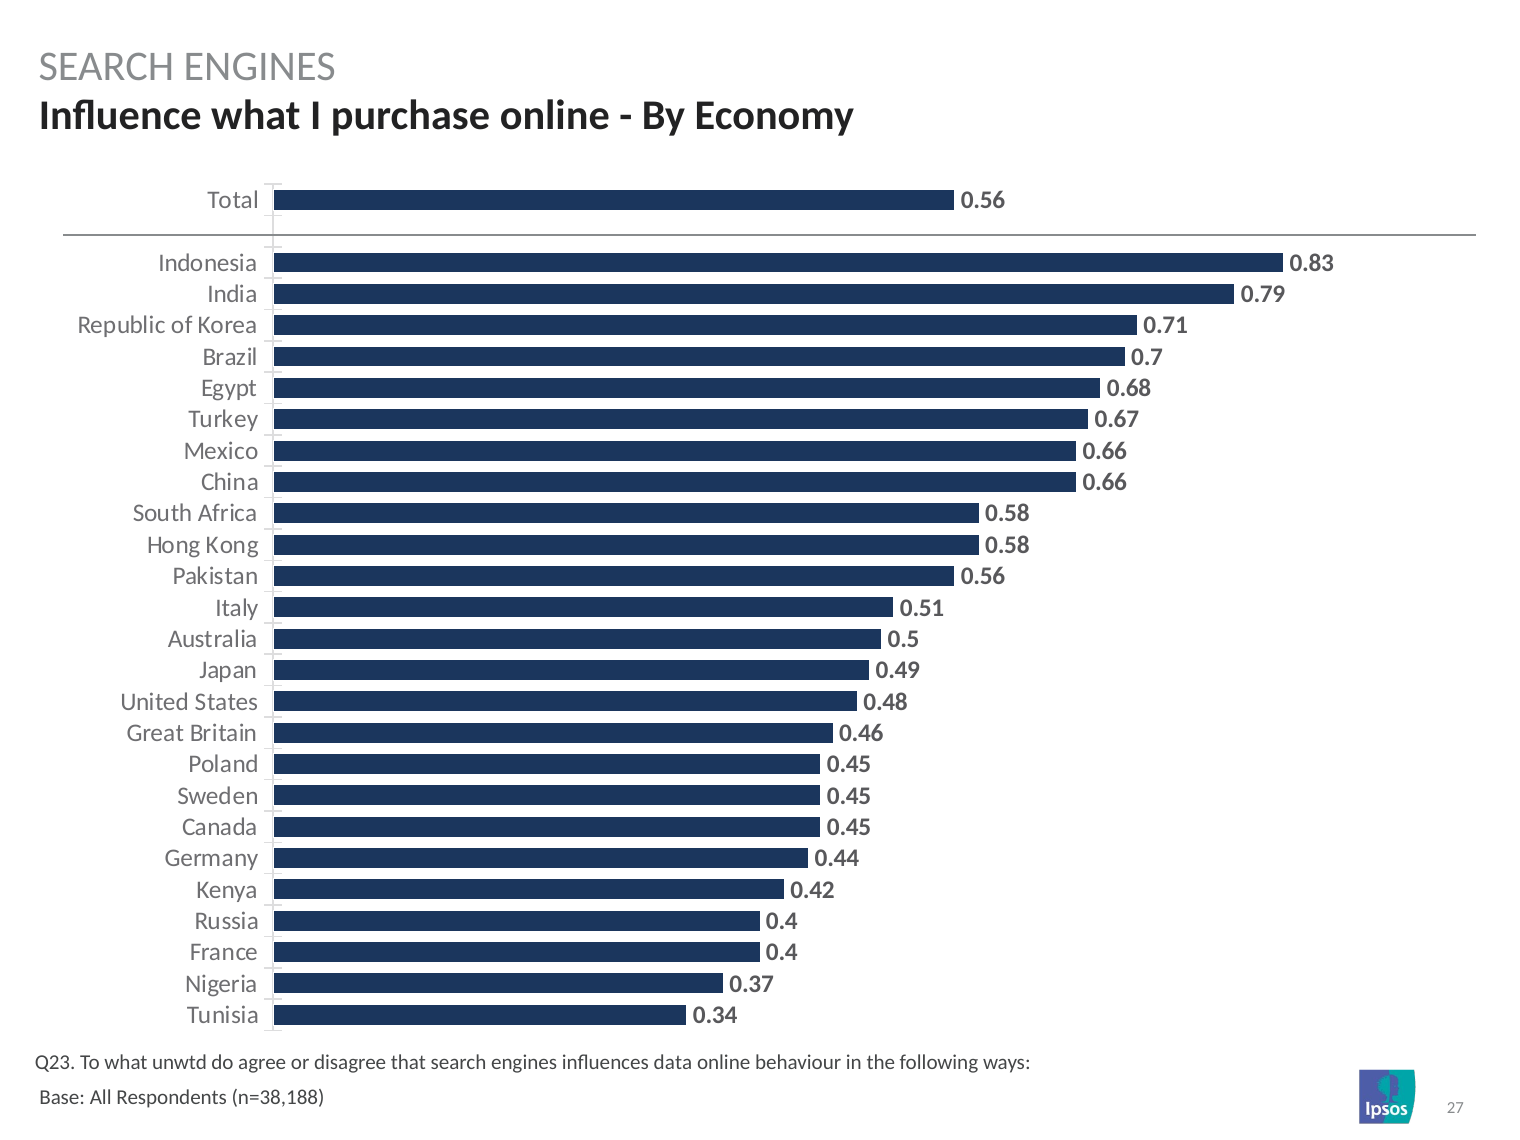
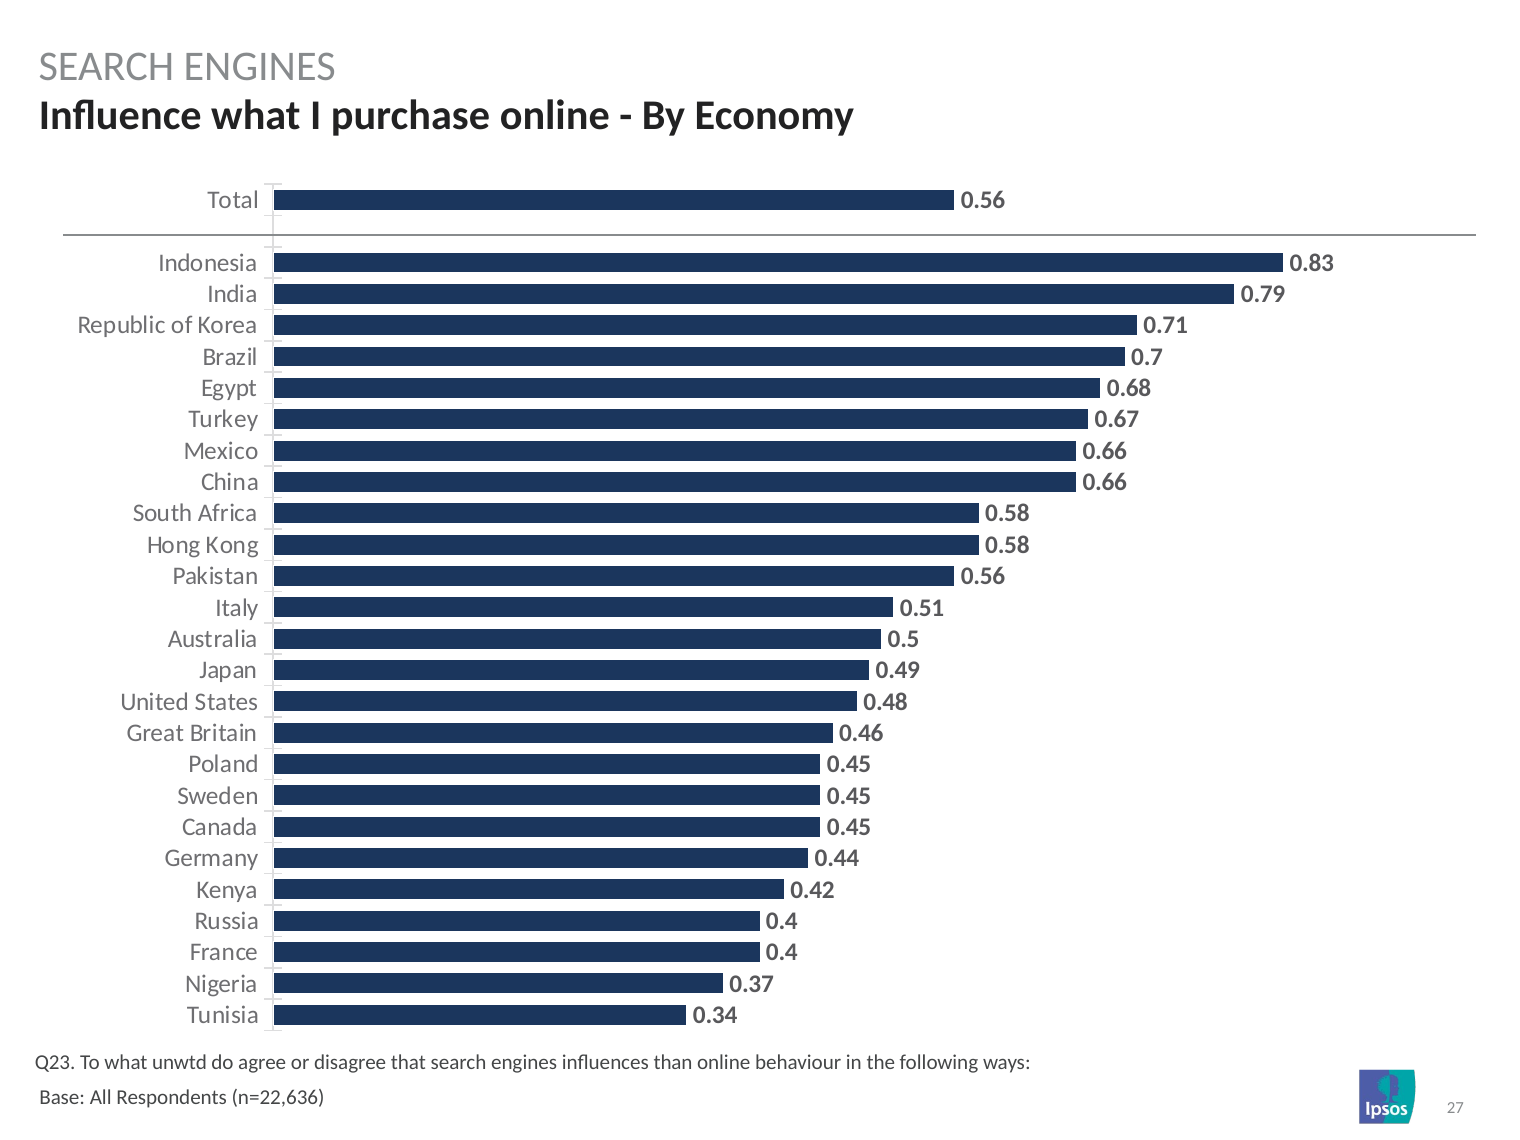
data: data -> than (673, 1063)
n=38,188: n=38,188 -> n=22,636 (278, 1097)
